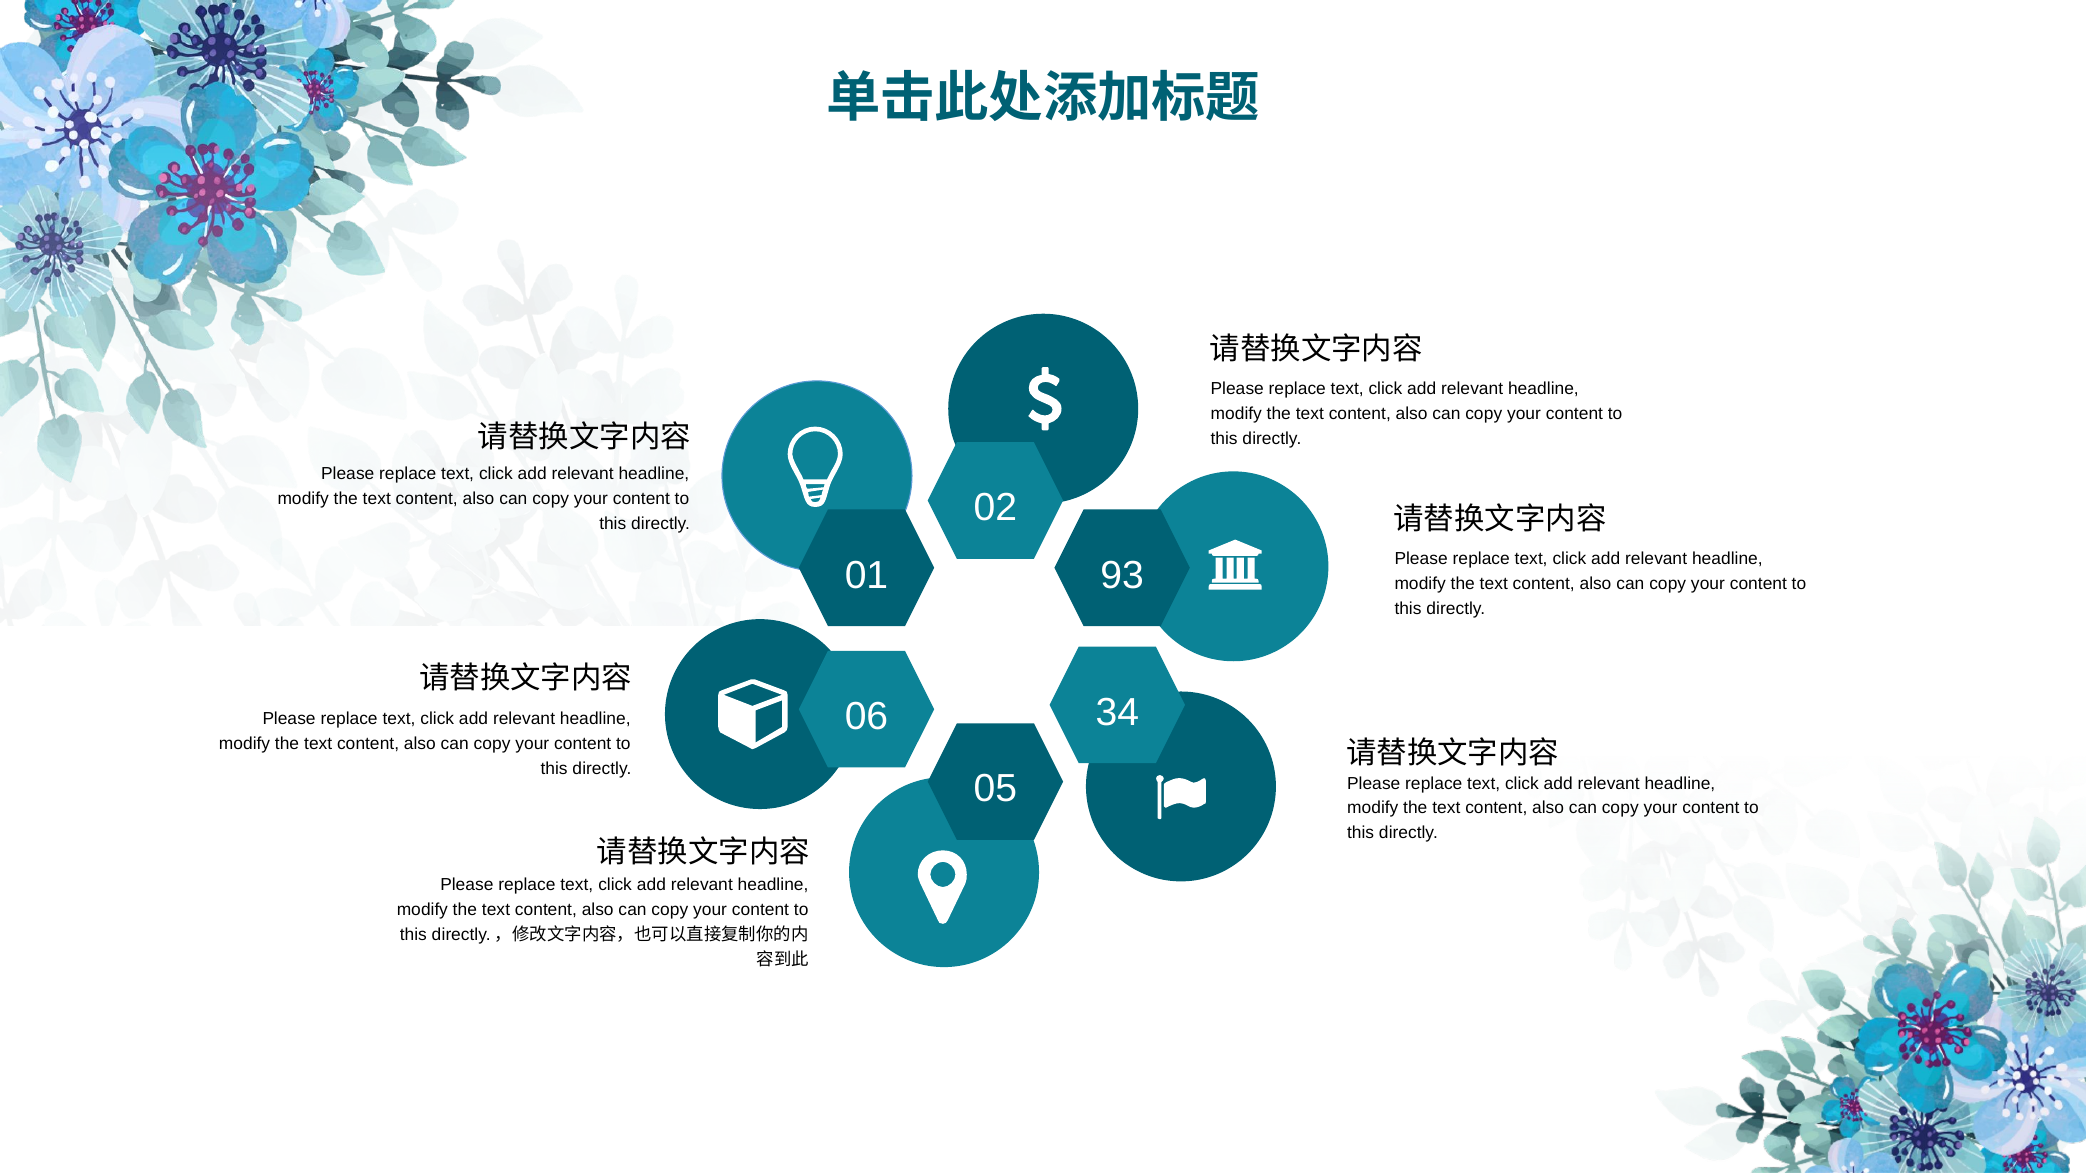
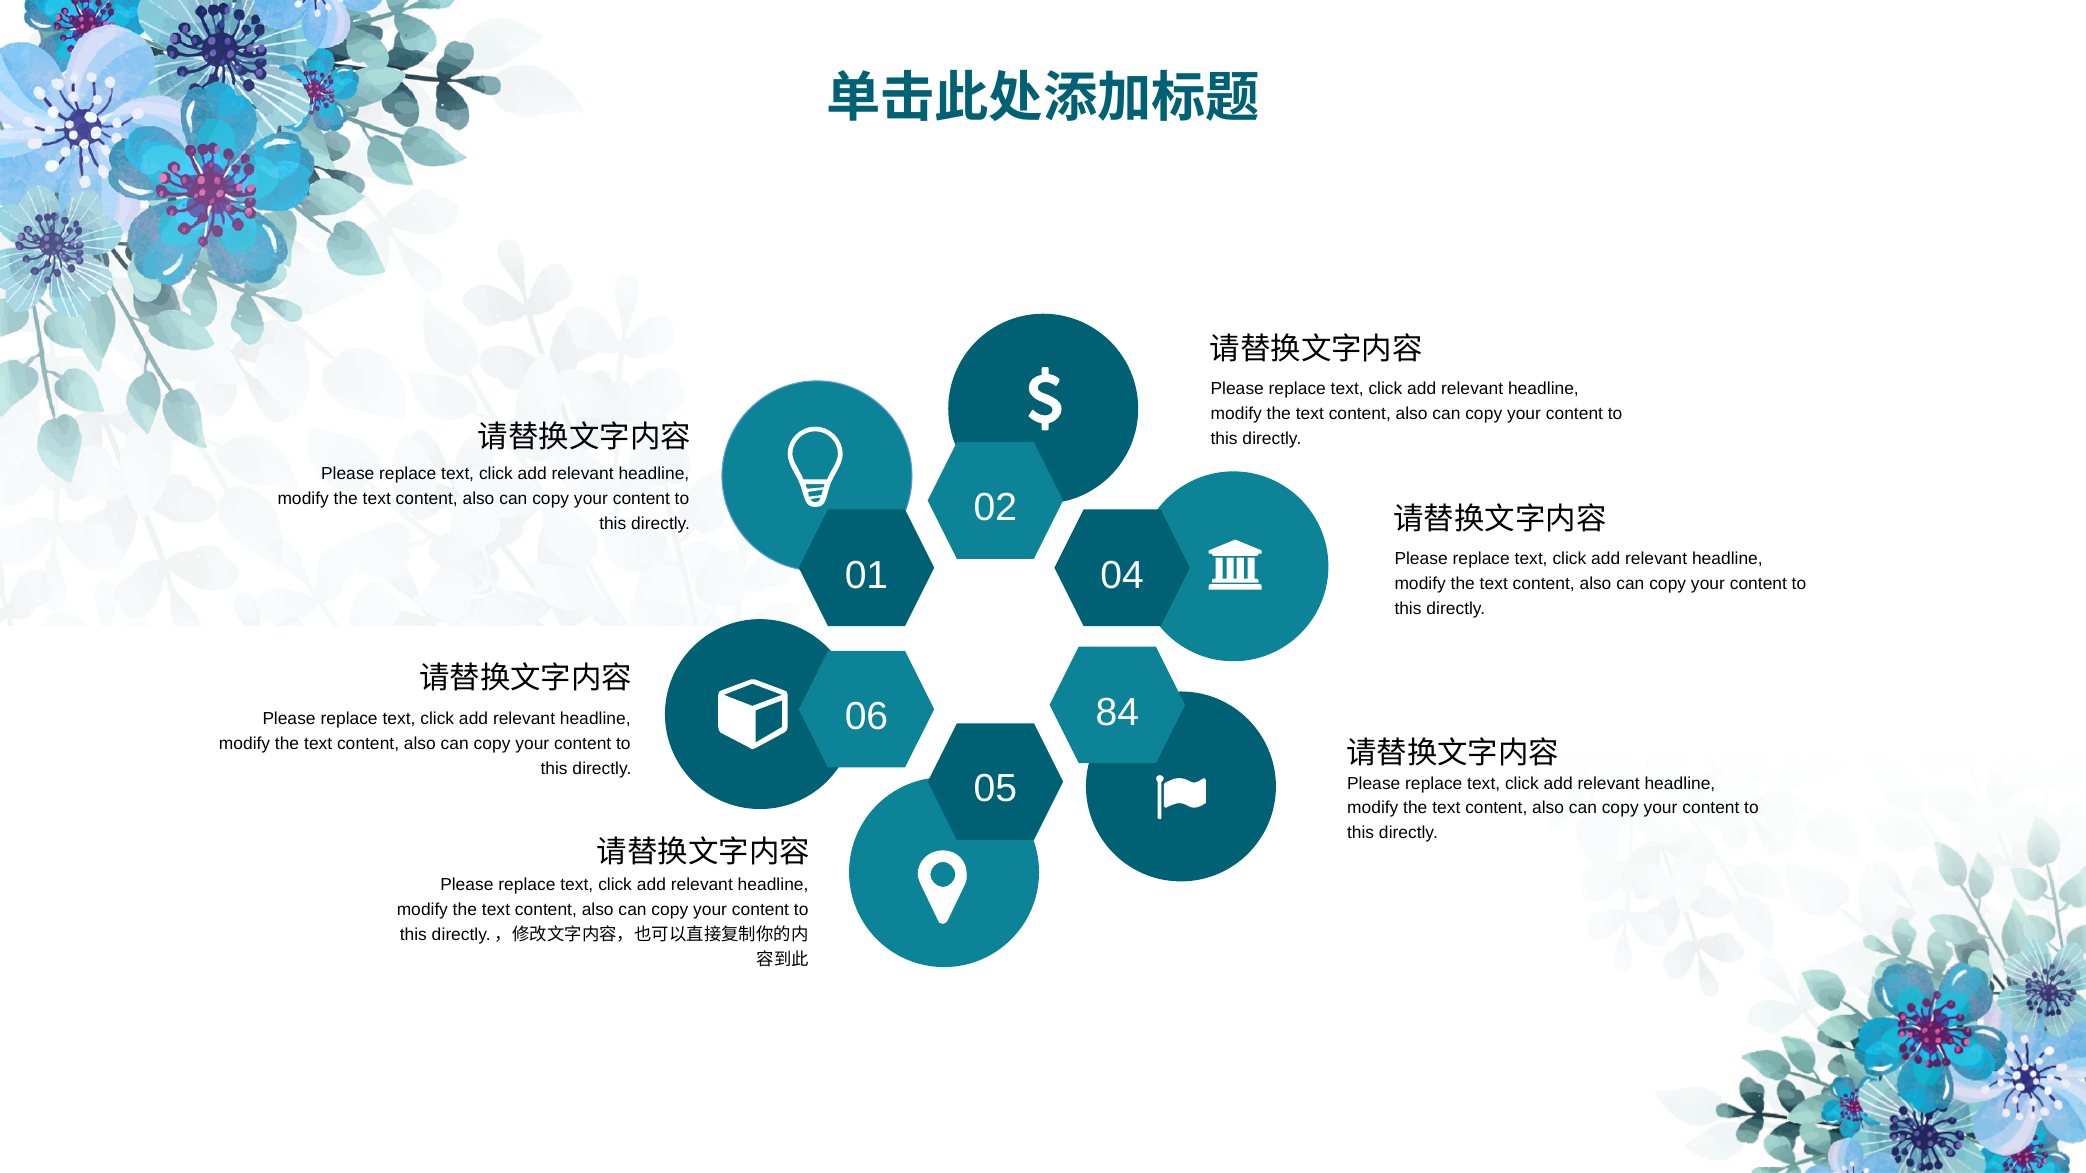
93: 93 -> 04 (1122, 575)
34: 34 -> 84 (1117, 713)
